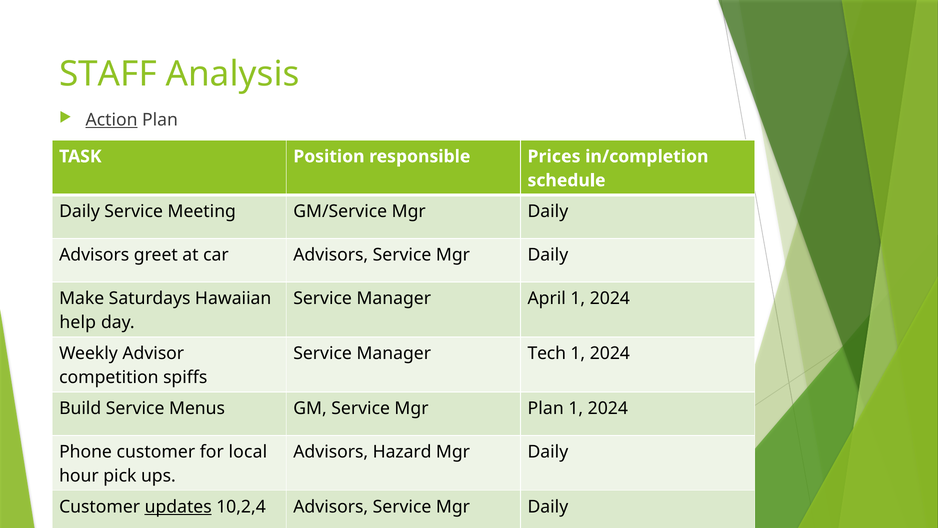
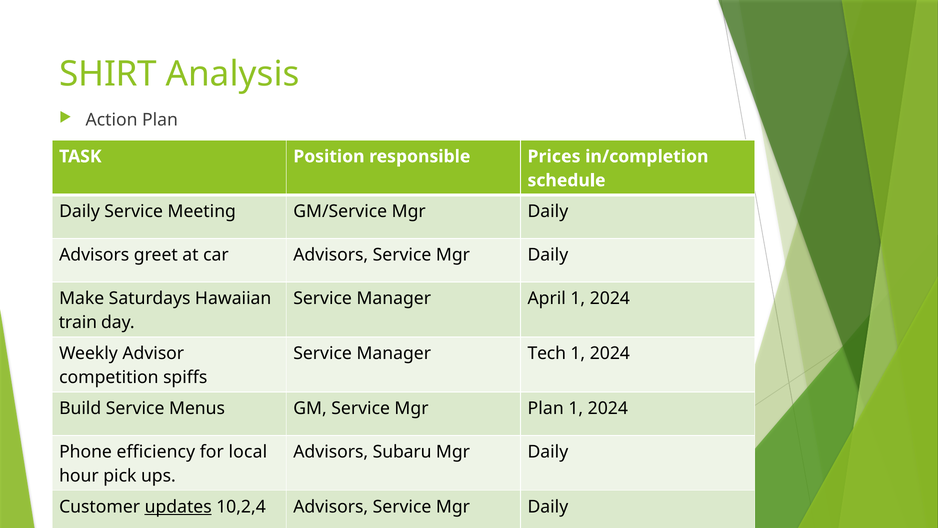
STAFF: STAFF -> SHIRT (108, 74)
Action underline: present -> none (112, 120)
help: help -> train (78, 322)
Phone customer: customer -> efficiency (156, 452)
Hazard: Hazard -> Subaru (402, 452)
